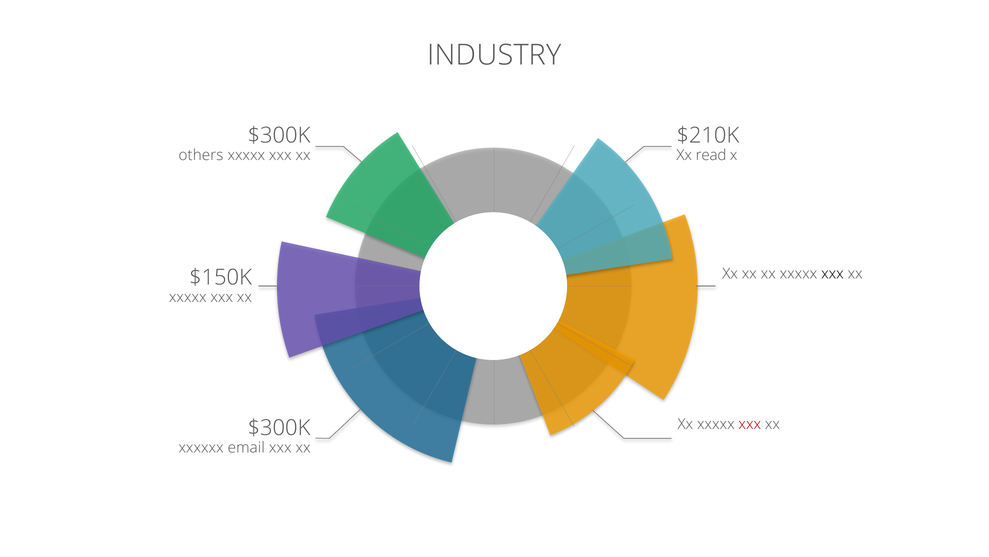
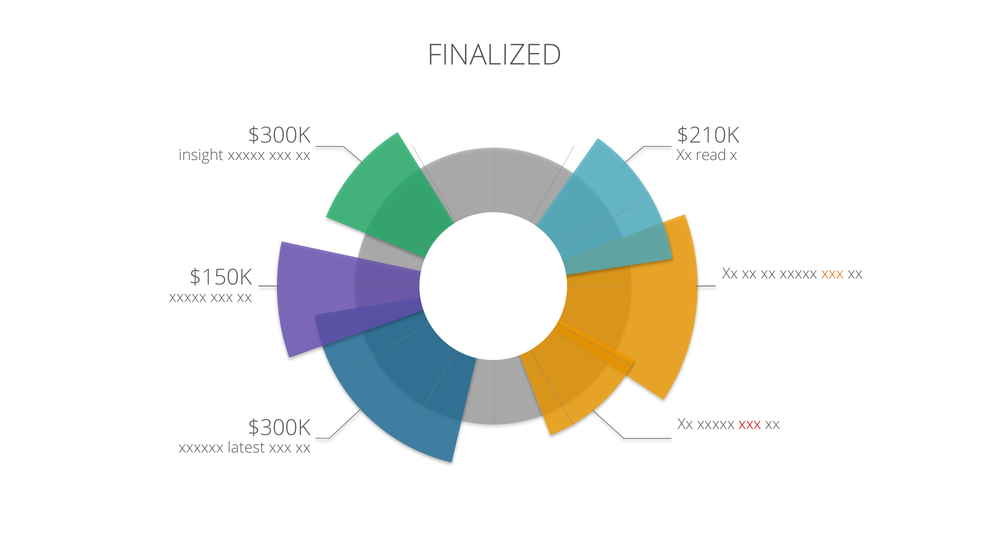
INDUSTRY: INDUSTRY -> FINALIZED (495, 55)
others: others -> insight (201, 155)
xxx colour: black -> orange (832, 273)
email: email -> latest (246, 447)
